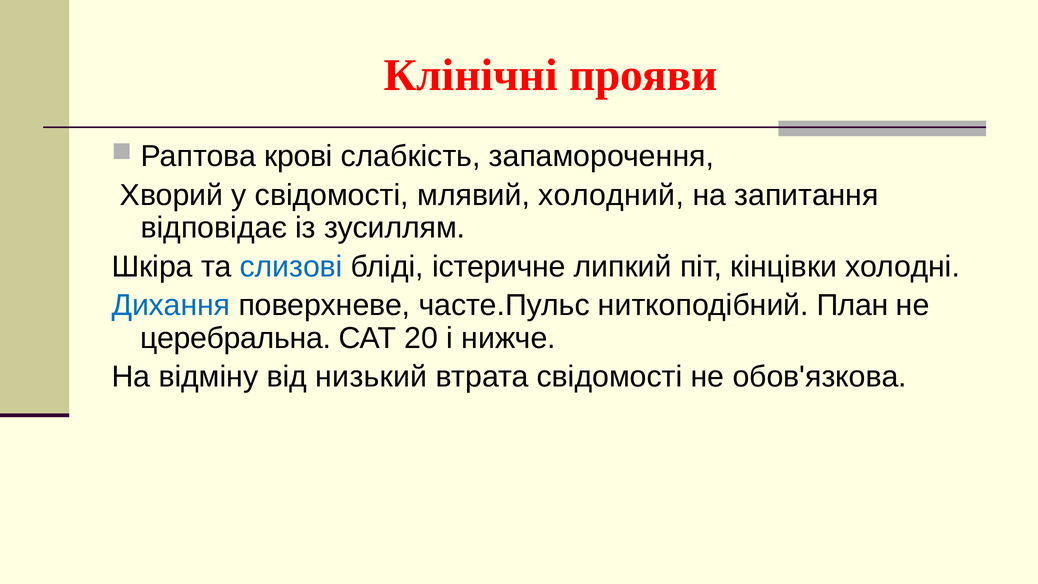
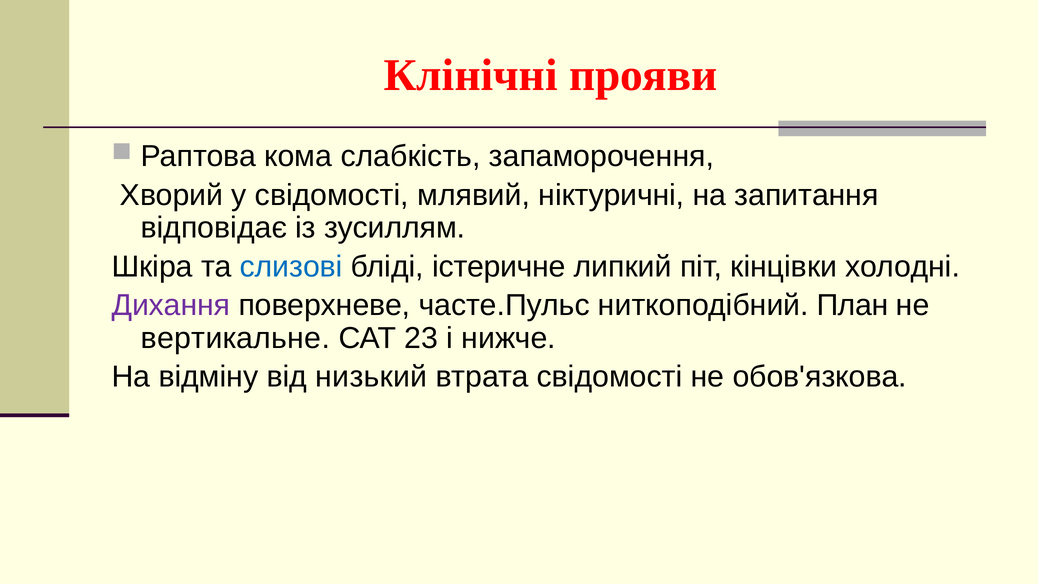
крові: крові -> кома (298, 156)
холодний: холодний -> ніктуричні (611, 195)
Дихання colour: blue -> purple (171, 305)
церебральна: церебральна -> вертикальне (235, 338)
20: 20 -> 23 (421, 338)
